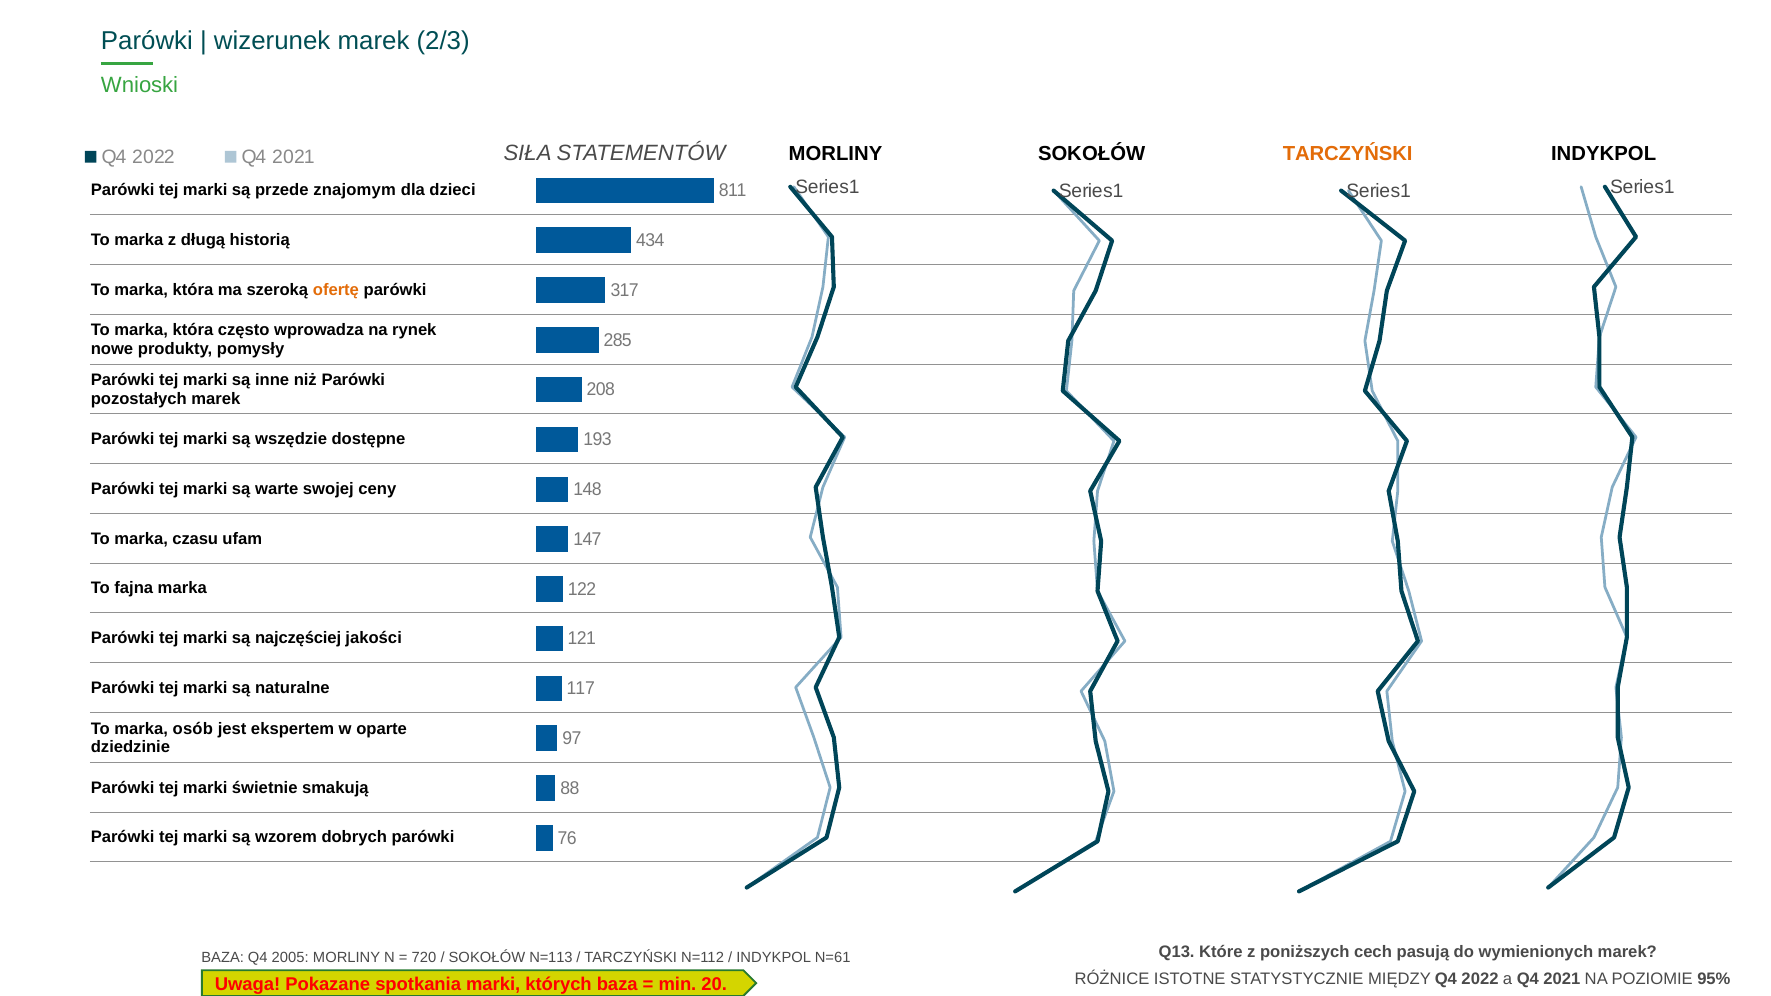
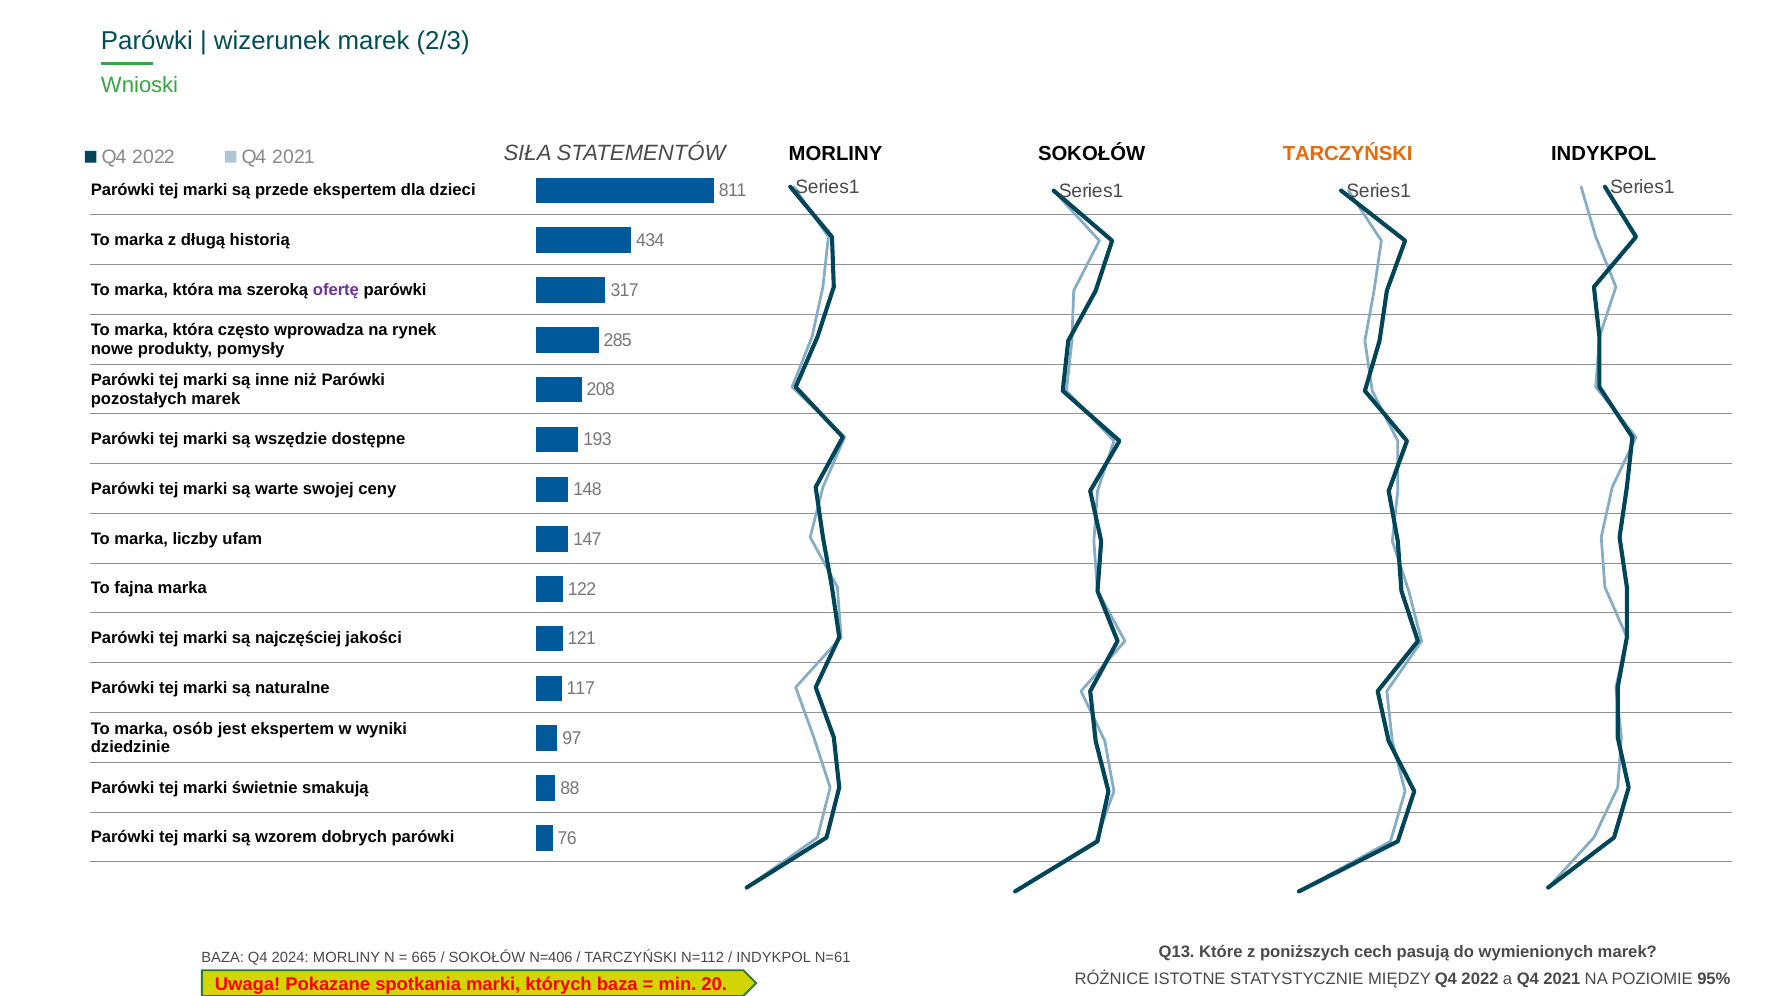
przede znajomym: znajomym -> ekspertem (355, 190)
ofertę colour: orange -> purple (336, 290)
czasu: czasu -> liczby (195, 539)
oparte: oparte -> wyniki (382, 729)
2005: 2005 -> 2024 (290, 958)
720: 720 -> 665 (424, 958)
N=113: N=113 -> N=406 (551, 958)
